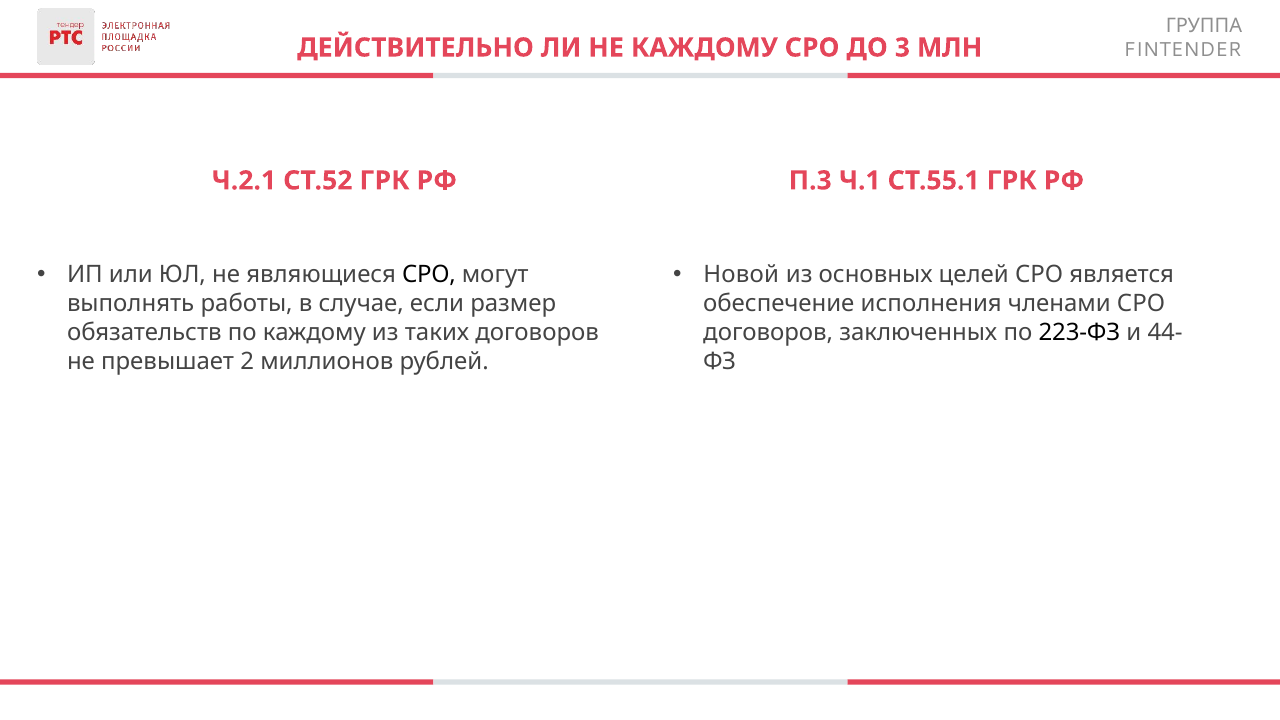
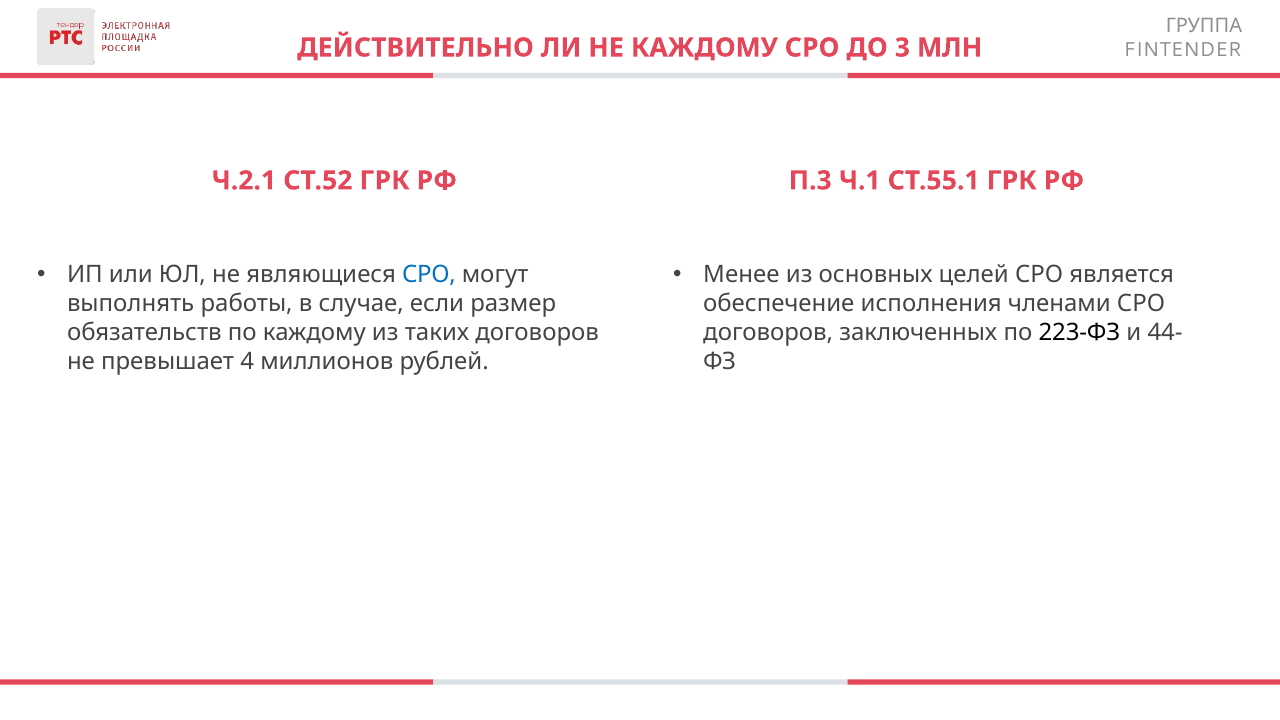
СРО colour: black -> blue (429, 275)
Новой: Новой -> Менее (741, 275)
2: 2 -> 4 (247, 361)
